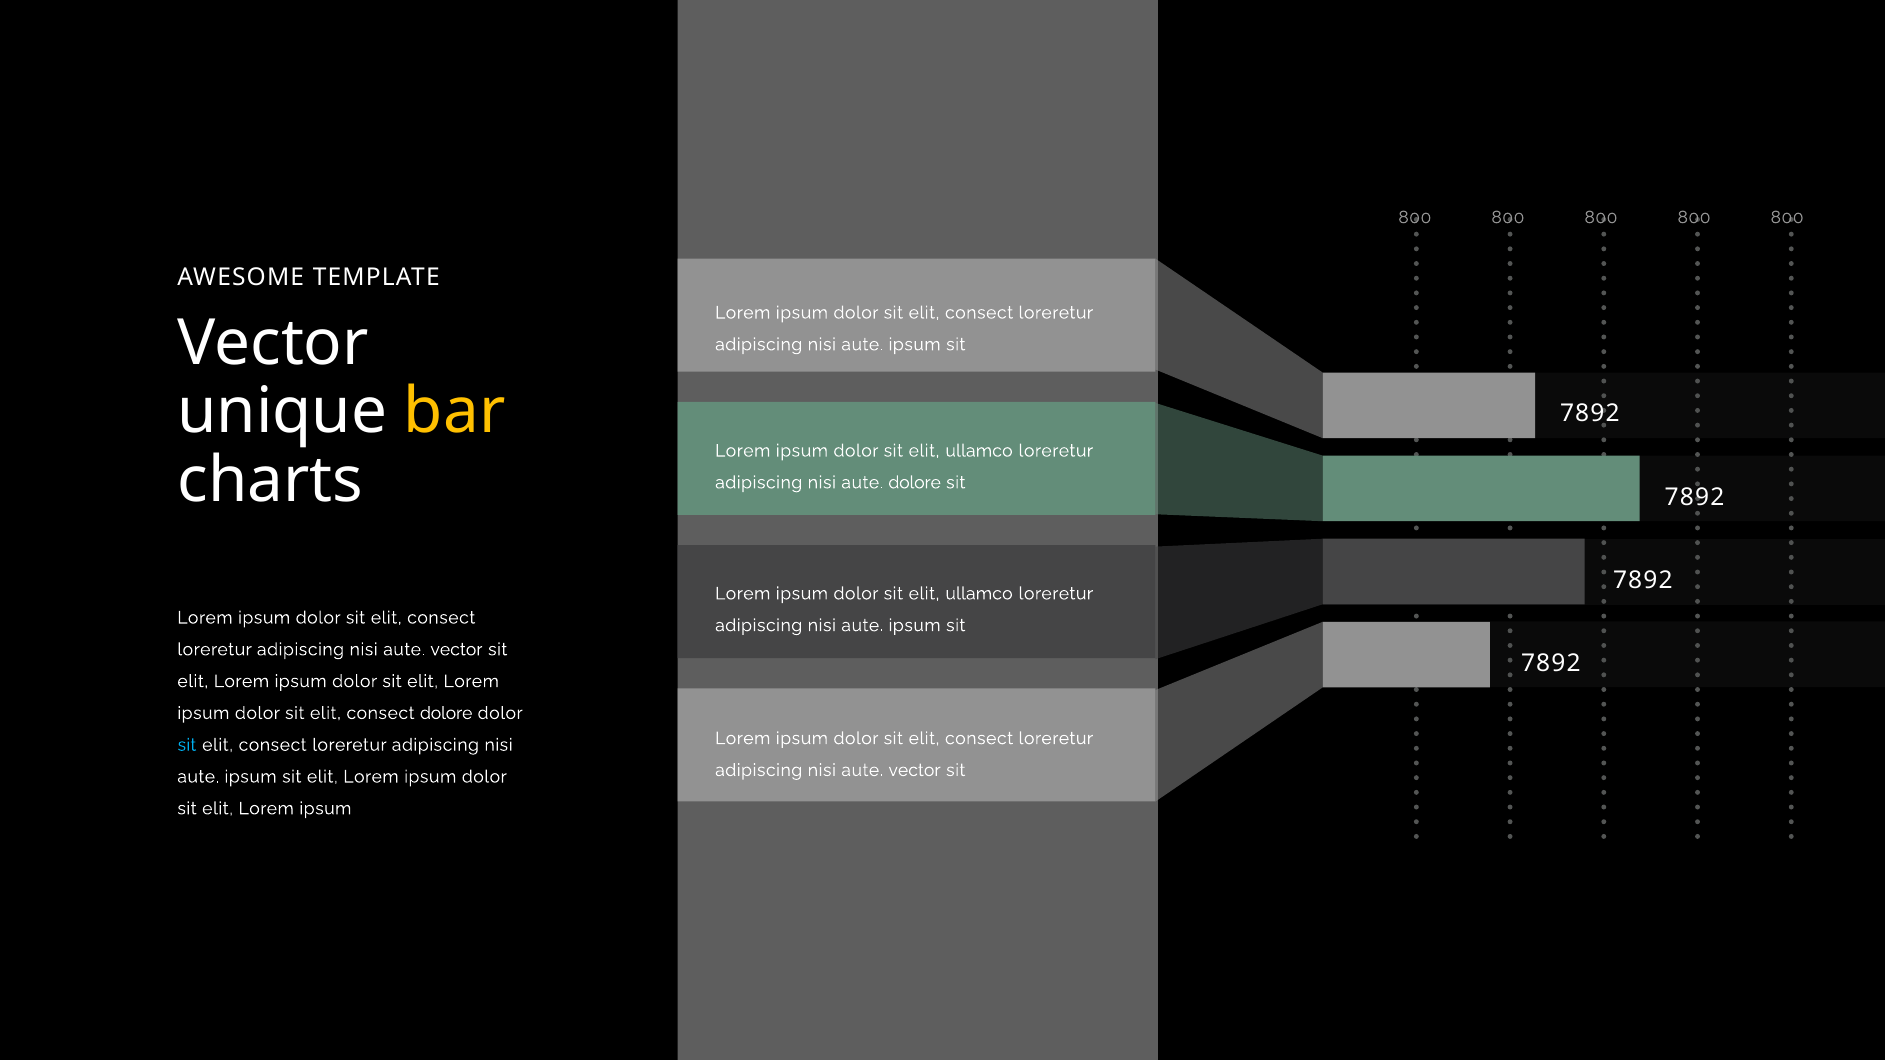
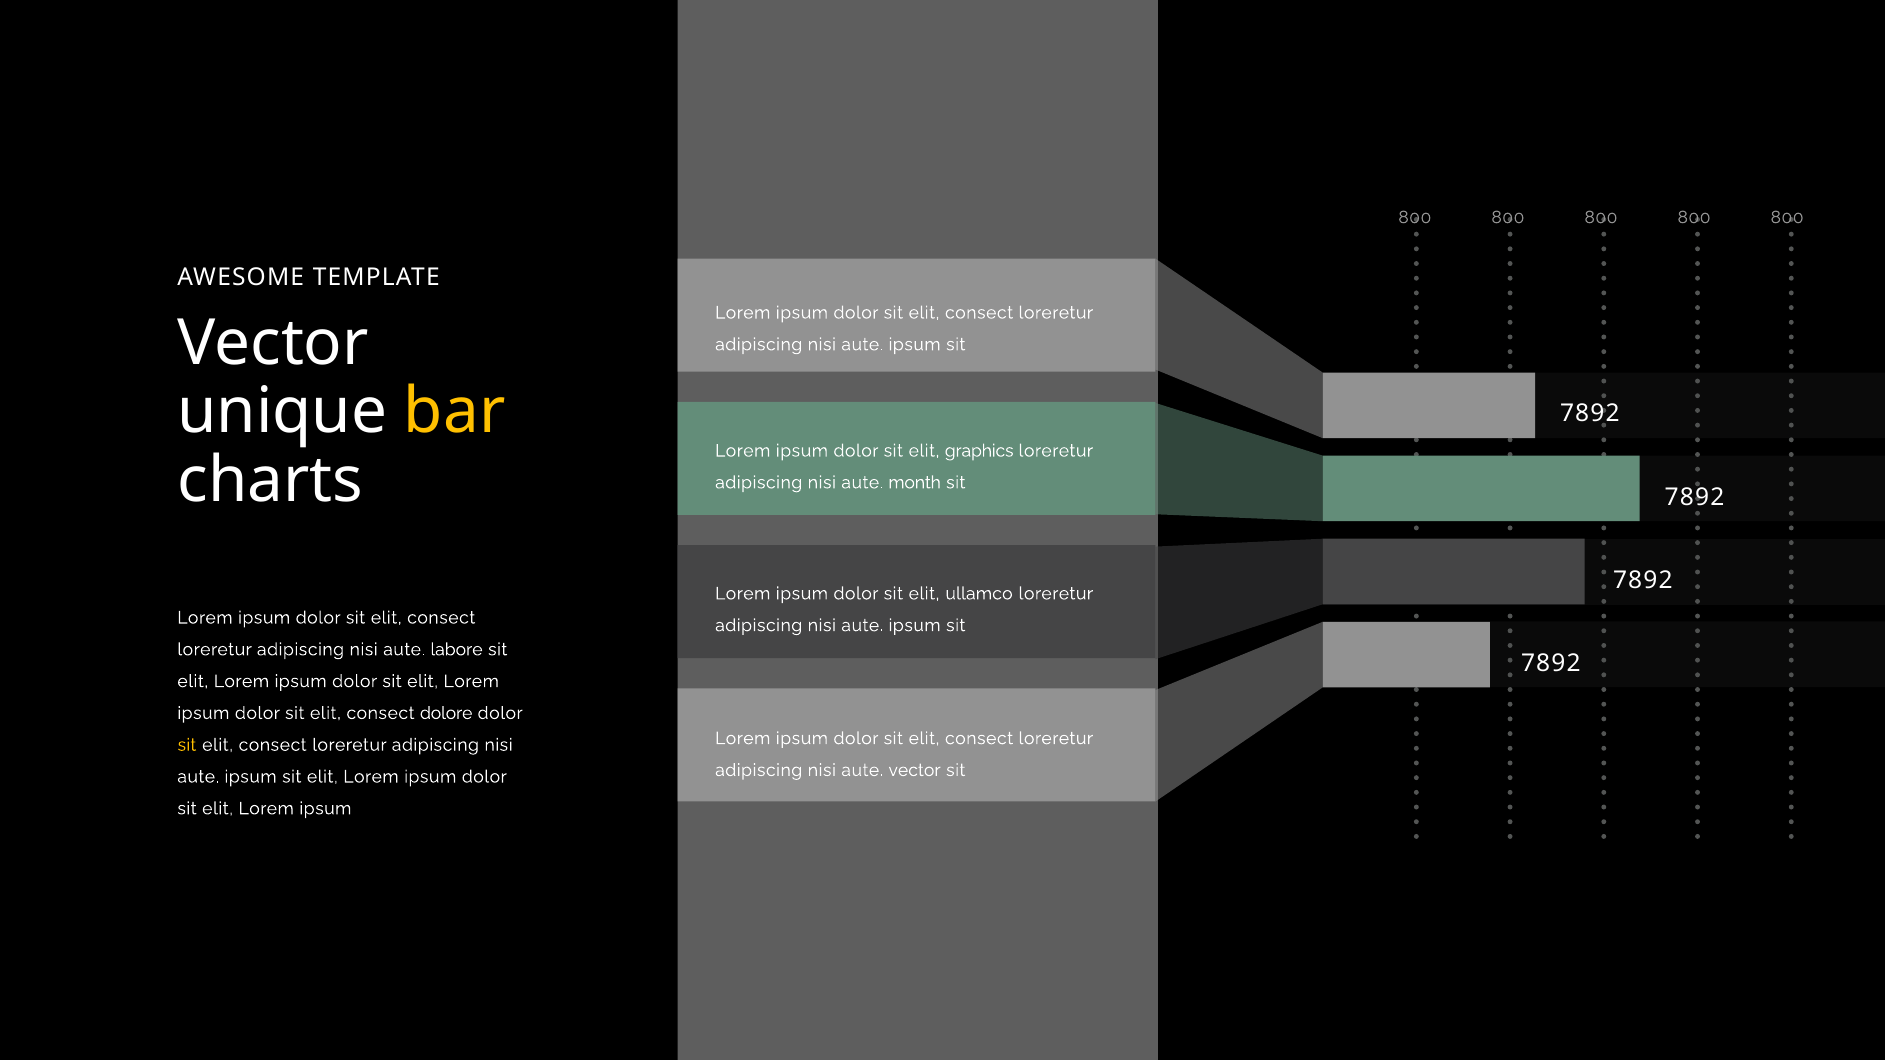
ullamco: ullamco -> graphics (979, 451)
aute dolore: dolore -> month (915, 483)
vector: vector -> labore (456, 650)
sit colour: light blue -> yellow (187, 745)
